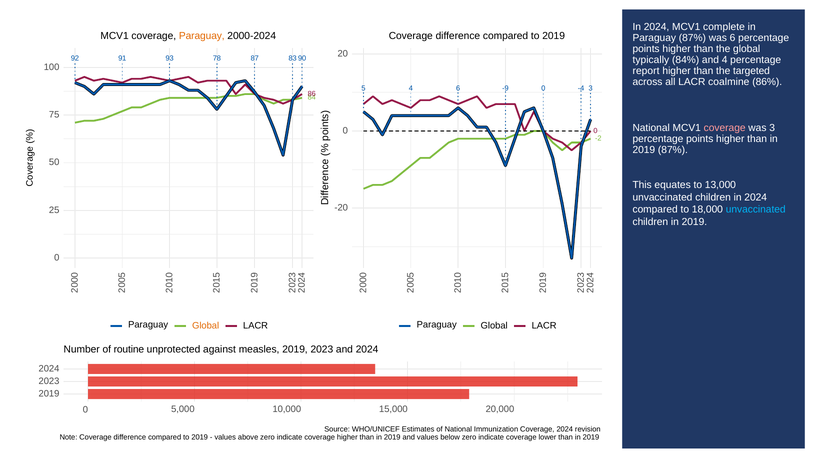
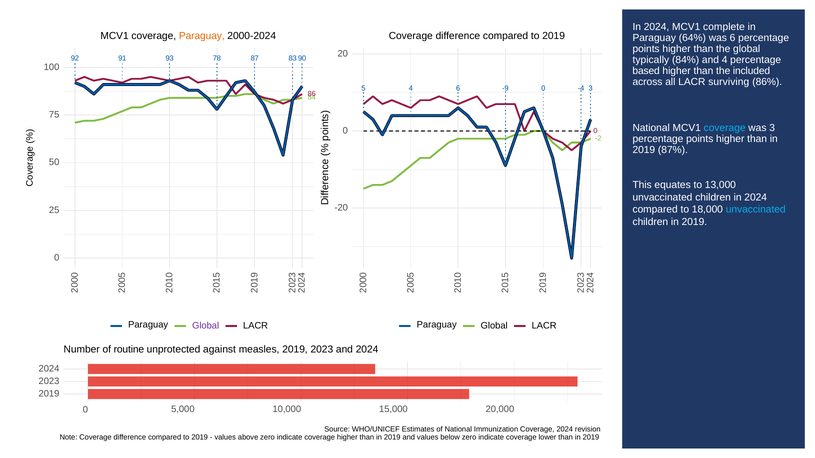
Paraguay 87%: 87% -> 64% (692, 38)
report: report -> based (646, 71)
targeted: targeted -> included (752, 71)
coalmine: coalmine -> surviving (729, 82)
coverage colour: pink -> light blue (725, 128)
Global colour: orange -> purple (206, 326)
